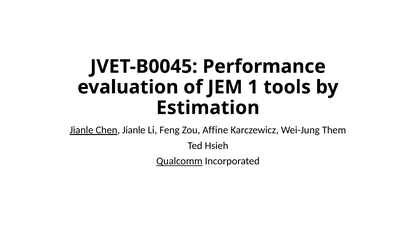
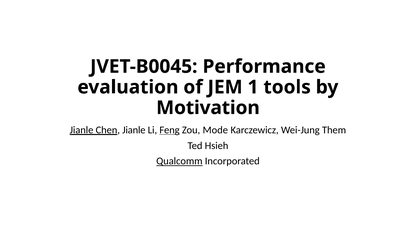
Estimation: Estimation -> Motivation (208, 108)
Feng underline: none -> present (170, 130)
Affine: Affine -> Mode (215, 130)
